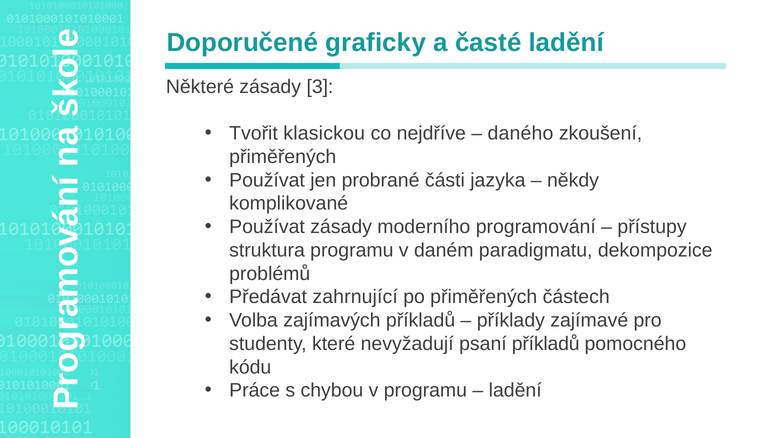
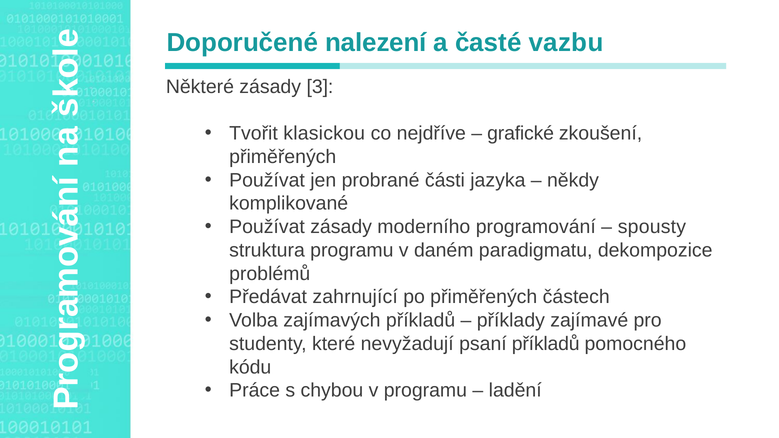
graficky: graficky -> nalezení (376, 43)
časté ladění: ladění -> vazbu (566, 43)
daného: daného -> grafické (521, 134)
přístupy: přístupy -> spousty (652, 227)
